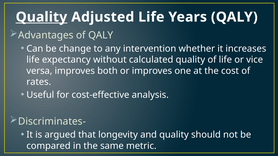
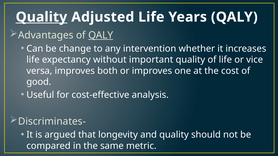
QALY underline: none -> present (101, 35)
calculated: calculated -> important (151, 60)
rates: rates -> good (39, 82)
